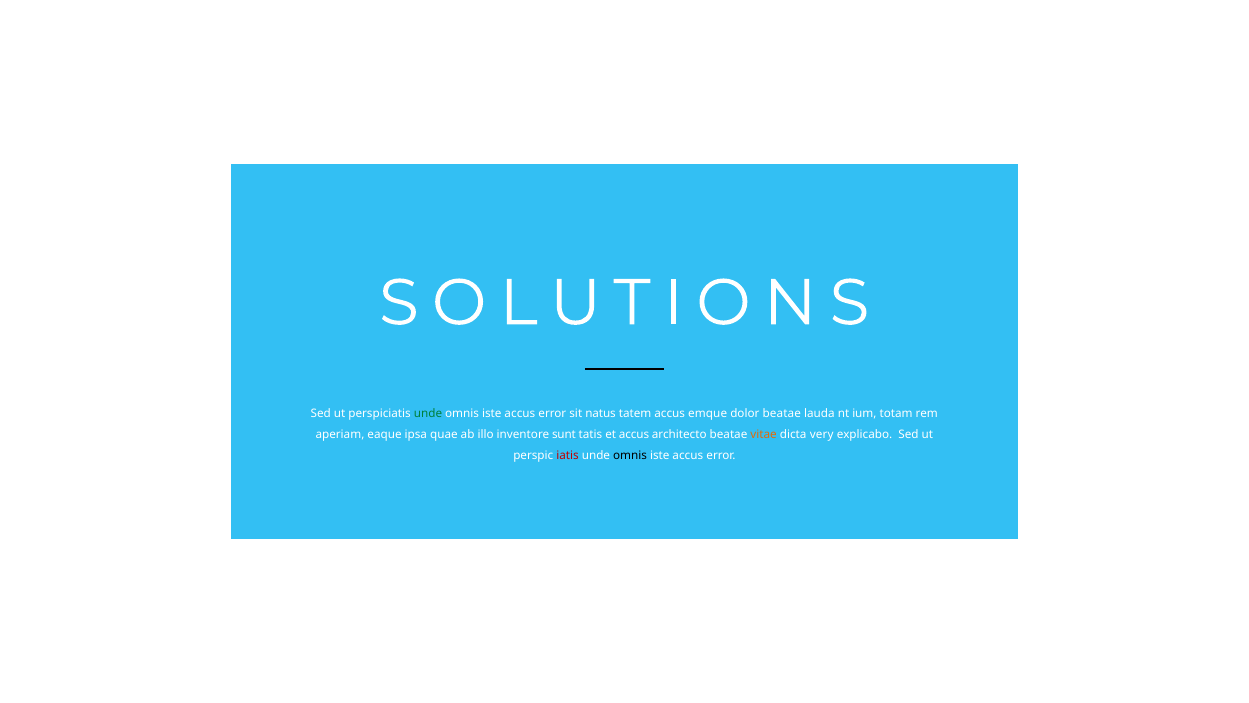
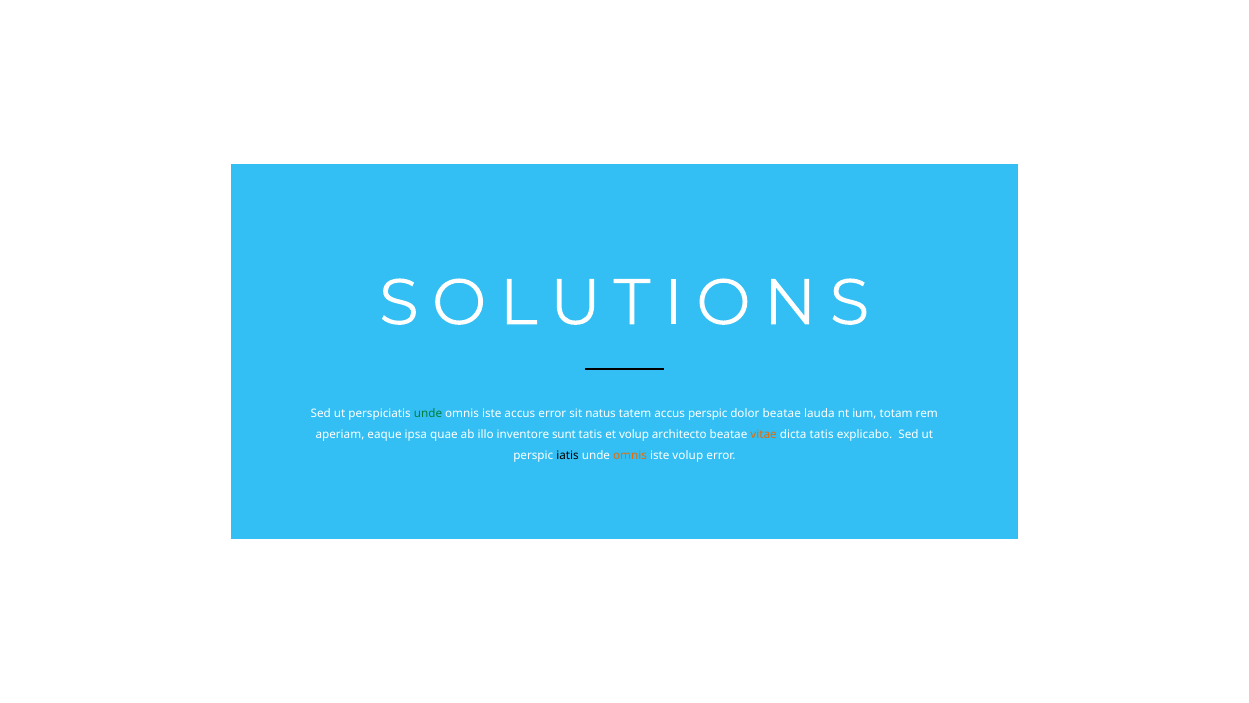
accus emque: emque -> perspic (708, 413)
et accus: accus -> volup (634, 434)
dicta very: very -> tatis (822, 434)
iatis colour: red -> black (568, 455)
omnis colour: black -> orange (630, 455)
accus: accus -> volup (688, 455)
